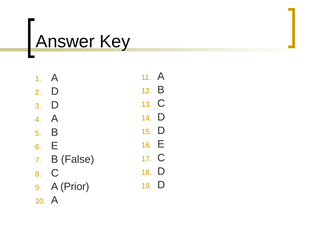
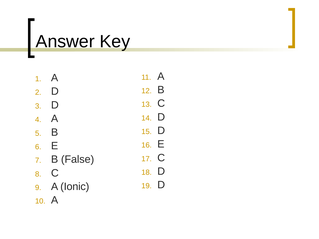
Prior: Prior -> Ionic (75, 187)
